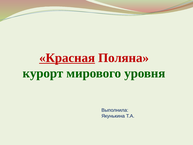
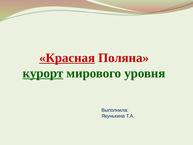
курорт underline: none -> present (43, 73)
